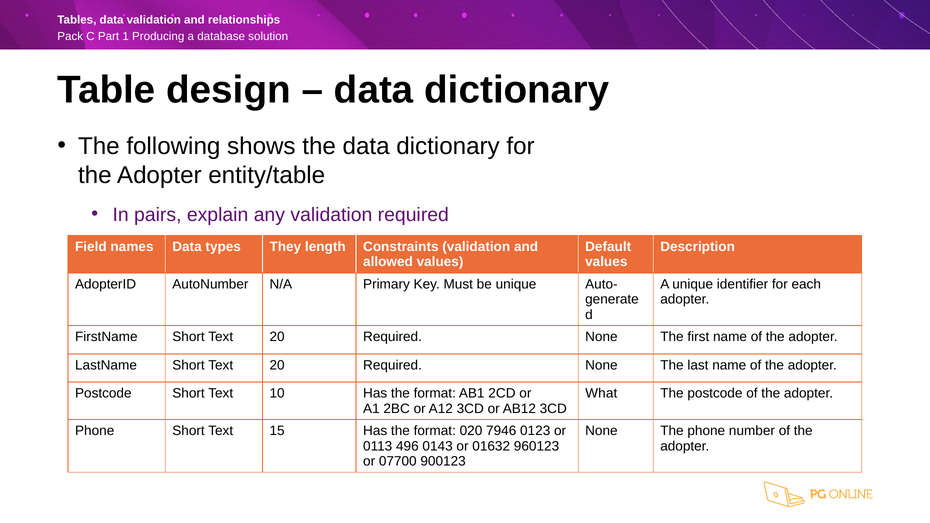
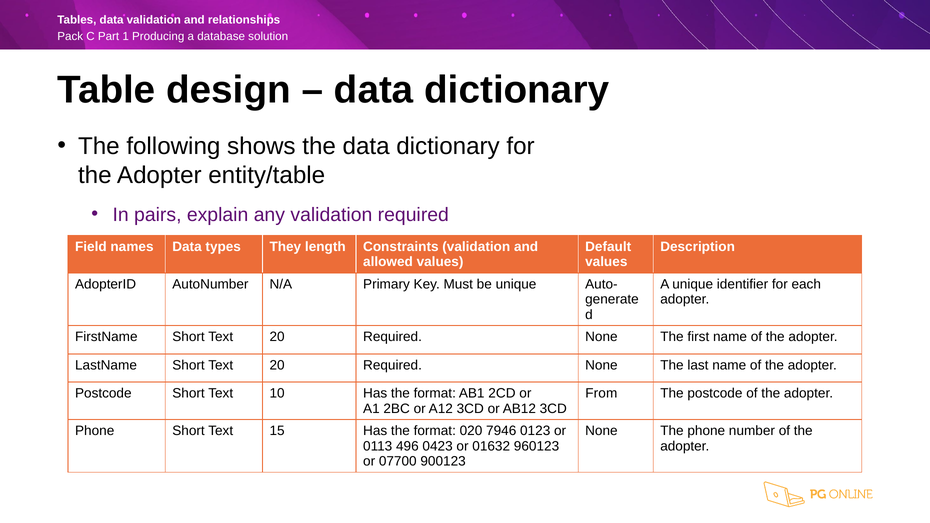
What: What -> From (601, 394)
0143: 0143 -> 0423 (438, 446)
